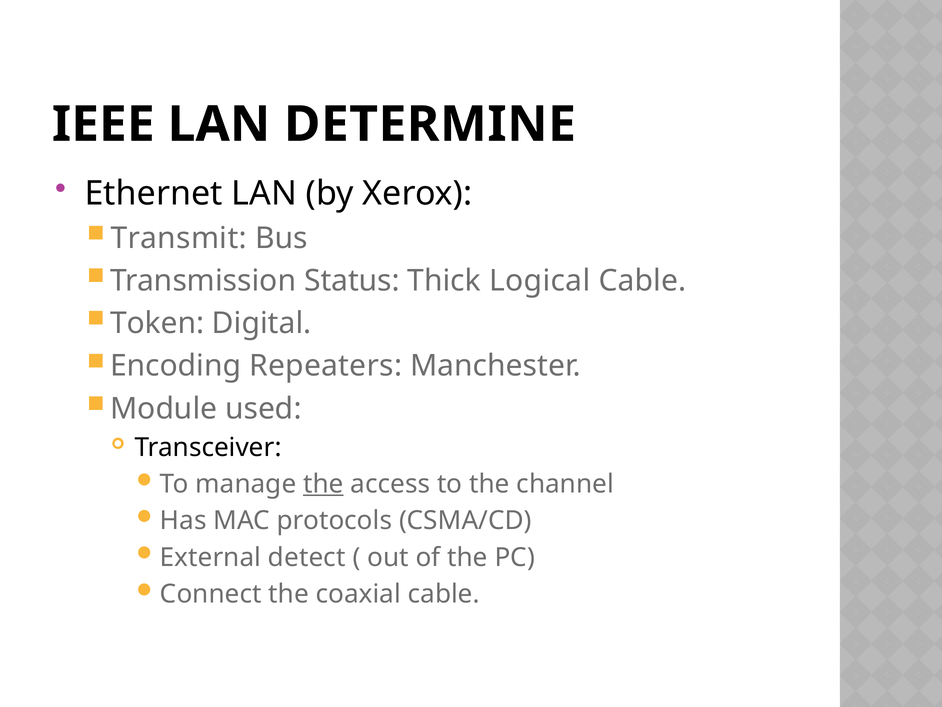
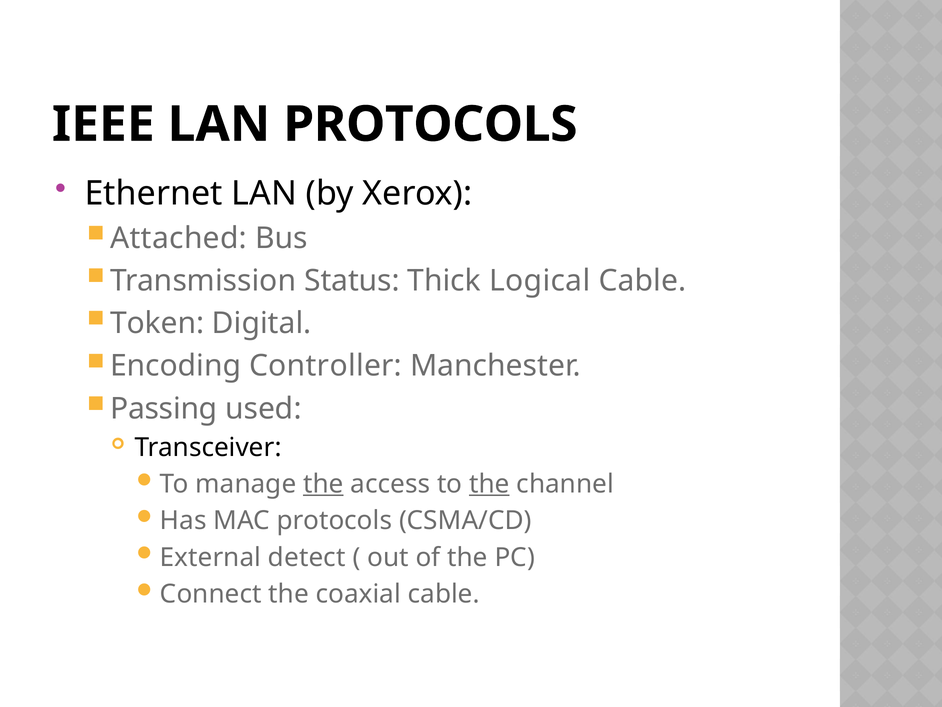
LAN DETERMINE: DETERMINE -> PROTOCOLS (430, 124)
Transmit: Transmit -> Attached (179, 238)
Repeaters: Repeaters -> Controller (326, 366)
Module: Module -> Passing (164, 408)
the underline: none -> present (489, 484)
